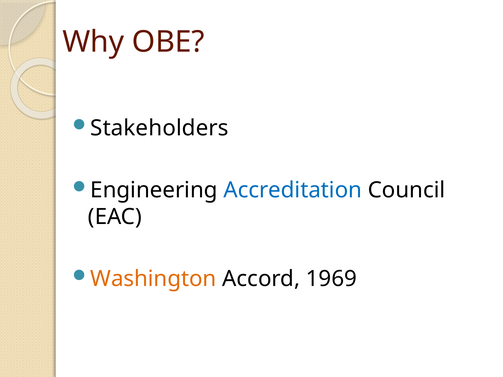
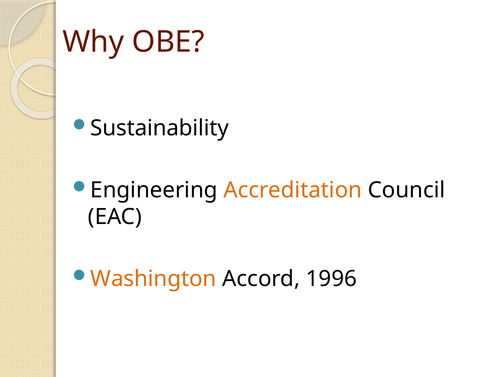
Stakeholders: Stakeholders -> Sustainability (160, 128)
Accreditation colour: blue -> orange (293, 190)
1969: 1969 -> 1996 (331, 279)
